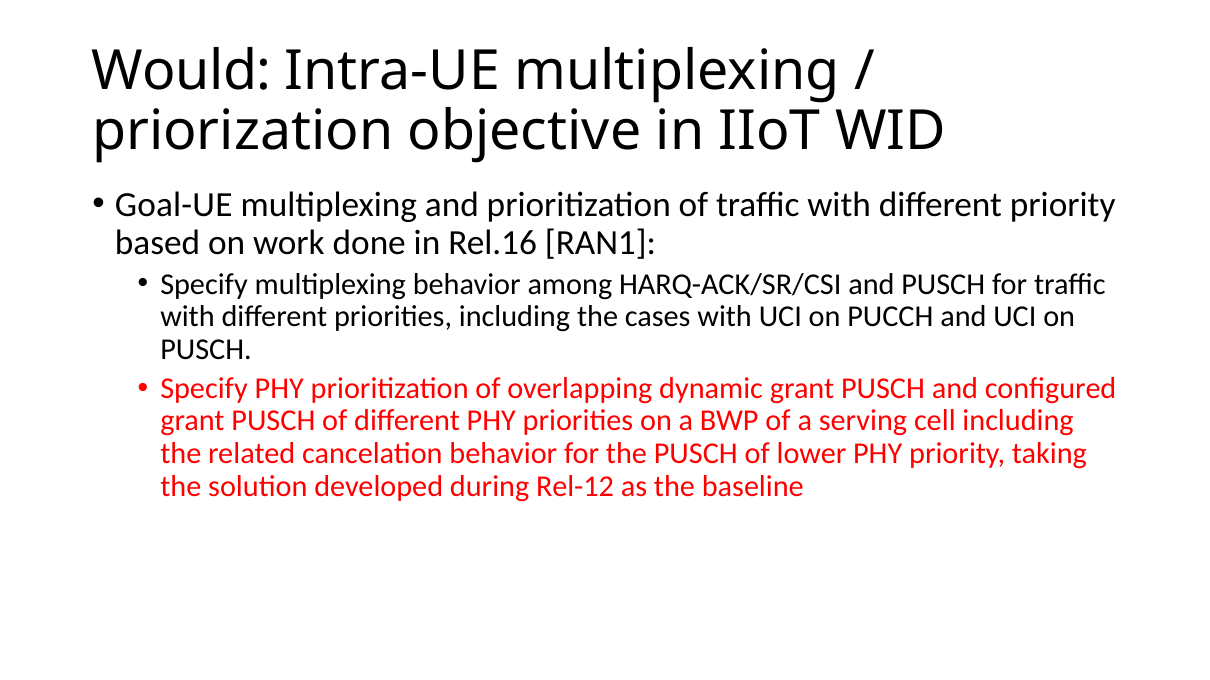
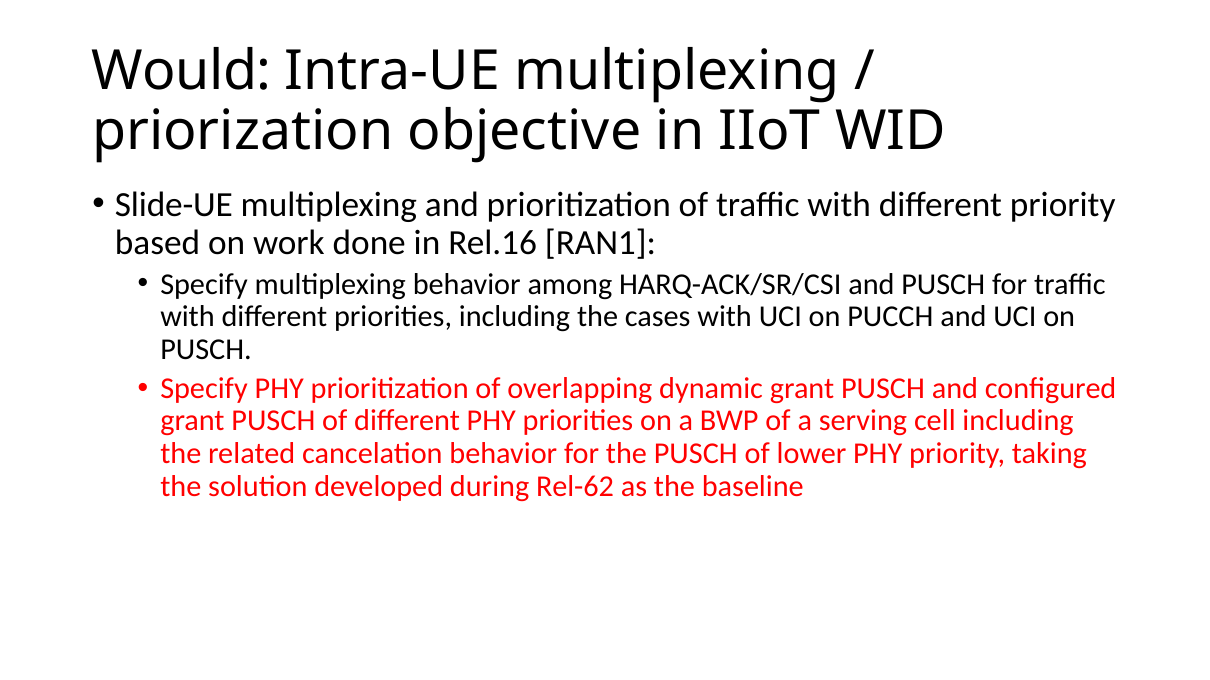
Goal-UE: Goal-UE -> Slide-UE (174, 205)
Rel-12: Rel-12 -> Rel-62 (575, 487)
